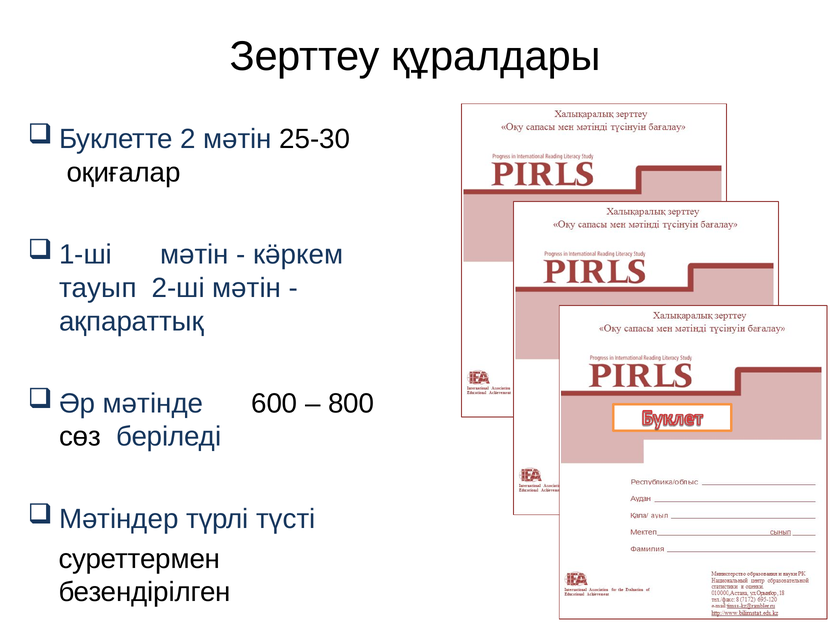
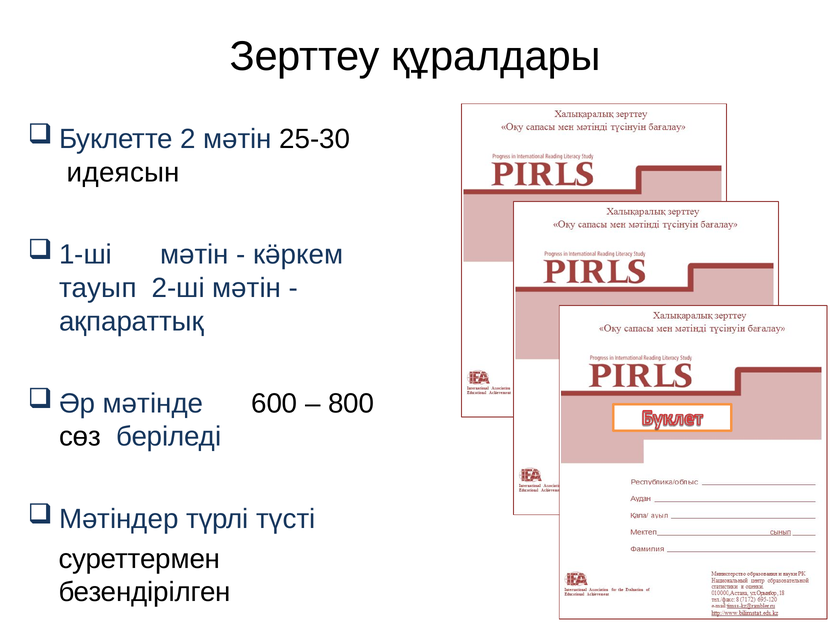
оқиғалар: оқиғалар -> идеясын (123, 173)
